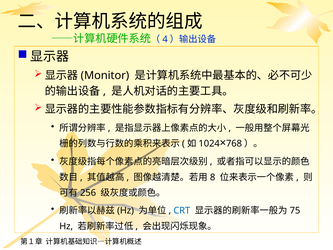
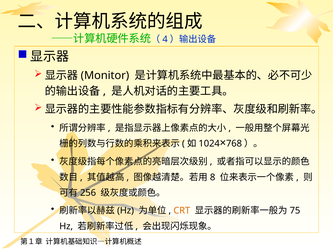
CRT colour: blue -> orange (182, 210)
